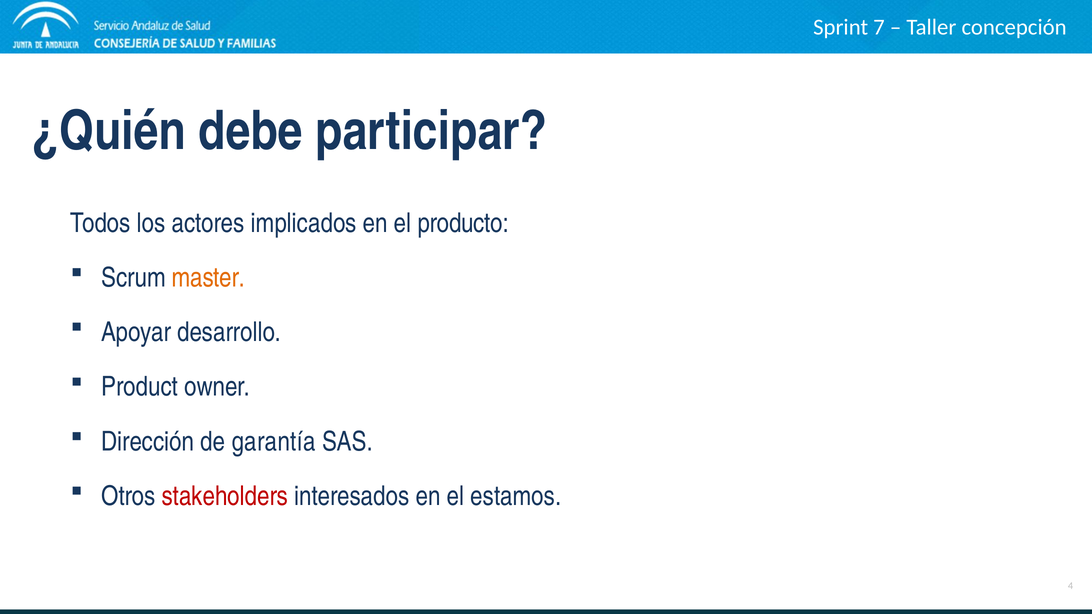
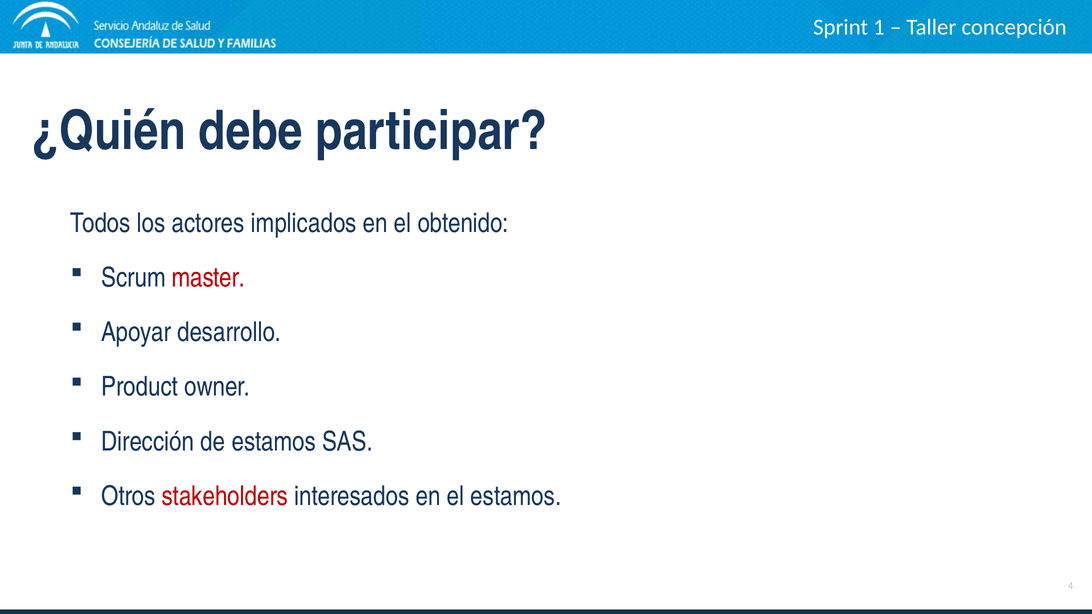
7: 7 -> 1 (879, 27)
producto: producto -> obtenido (463, 223)
master colour: orange -> red (209, 278)
de garantía: garantía -> estamos (274, 442)
